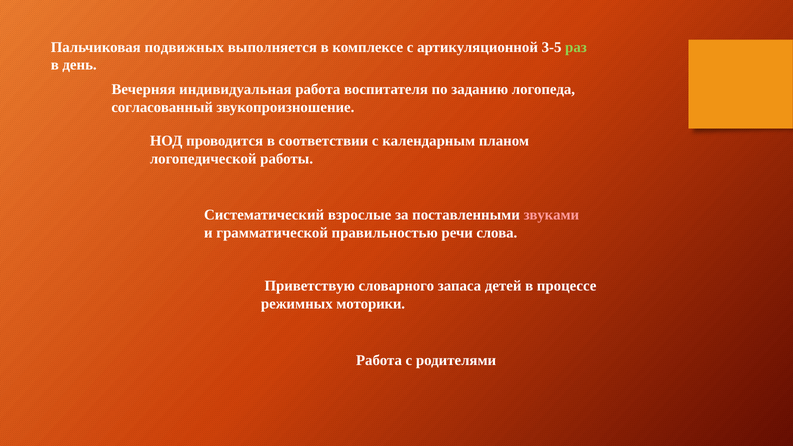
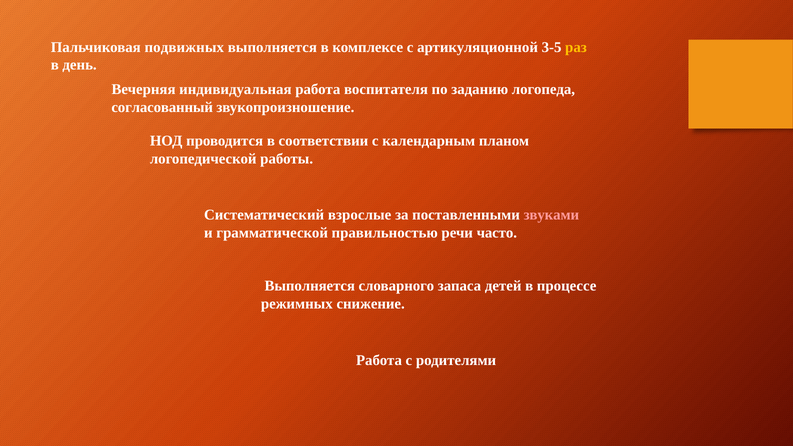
раз colour: light green -> yellow (576, 47)
слова: слова -> часто (497, 233)
Приветствую: Приветствую -> Выполняется (310, 286)
моторики: моторики -> снижение (371, 304)
